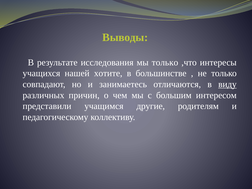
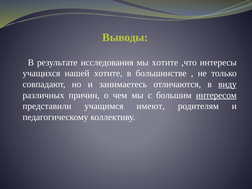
мы только: только -> хотите (165, 62)
интересом underline: none -> present (216, 95)
другие: другие -> имеют (151, 106)
